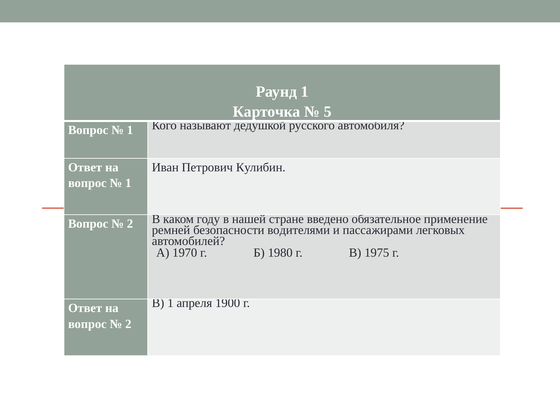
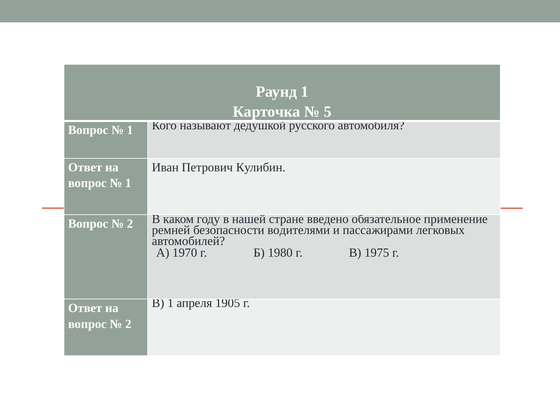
1900: 1900 -> 1905 (228, 303)
